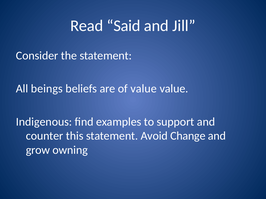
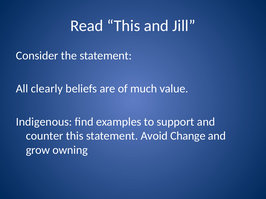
Read Said: Said -> This (124, 26)
beings: beings -> clearly (47, 89)
of value: value -> much (144, 89)
